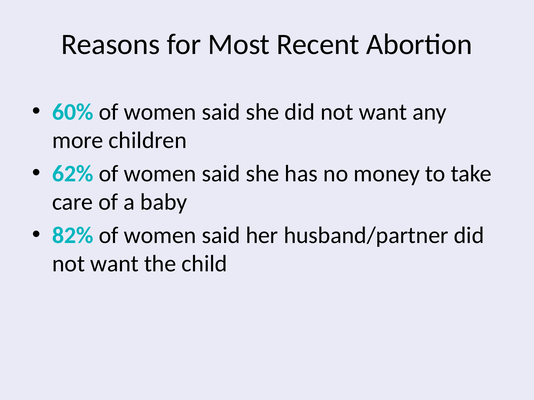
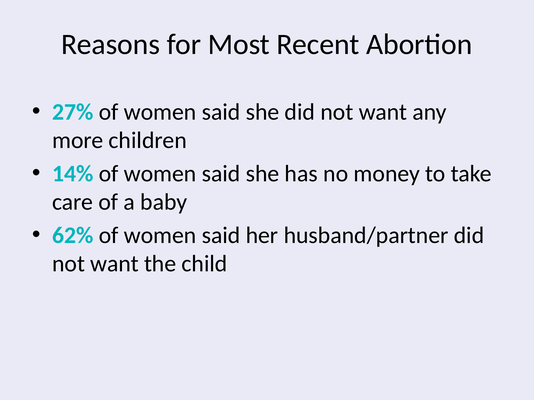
60%: 60% -> 27% (73, 112)
62%: 62% -> 14% (73, 174)
82%: 82% -> 62% (73, 235)
